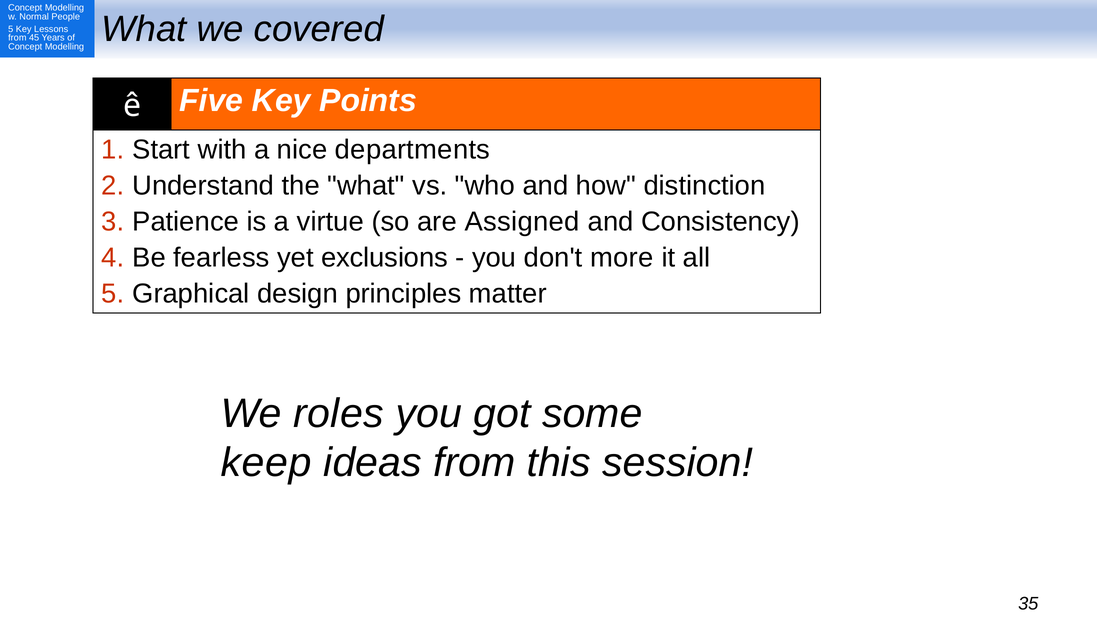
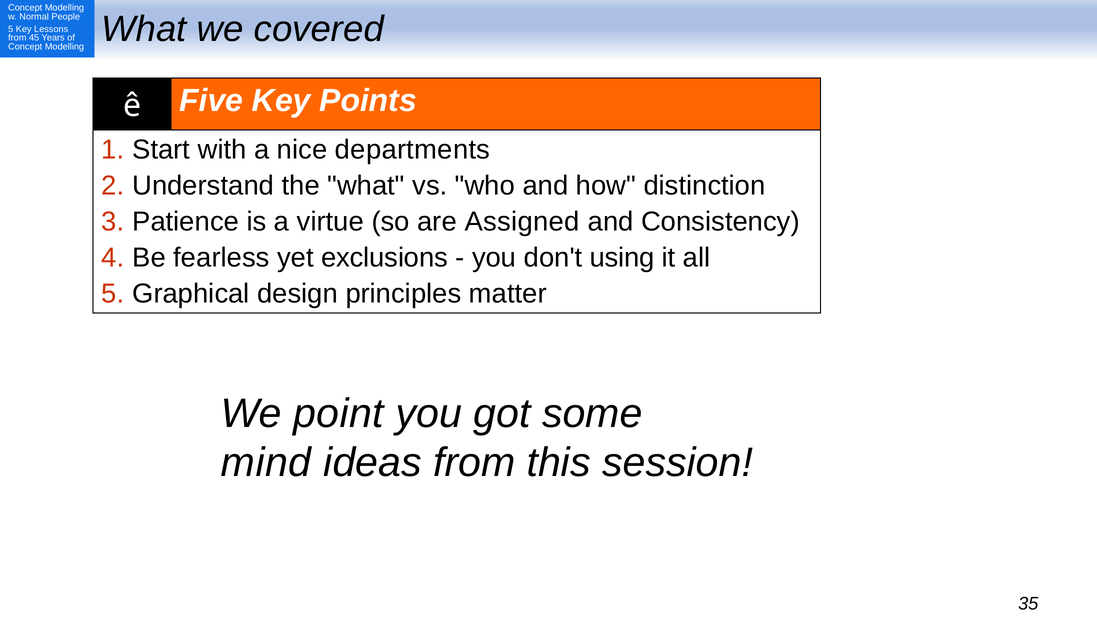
more: more -> using (622, 258)
roles: roles -> point (338, 413)
keep: keep -> mind (266, 463)
